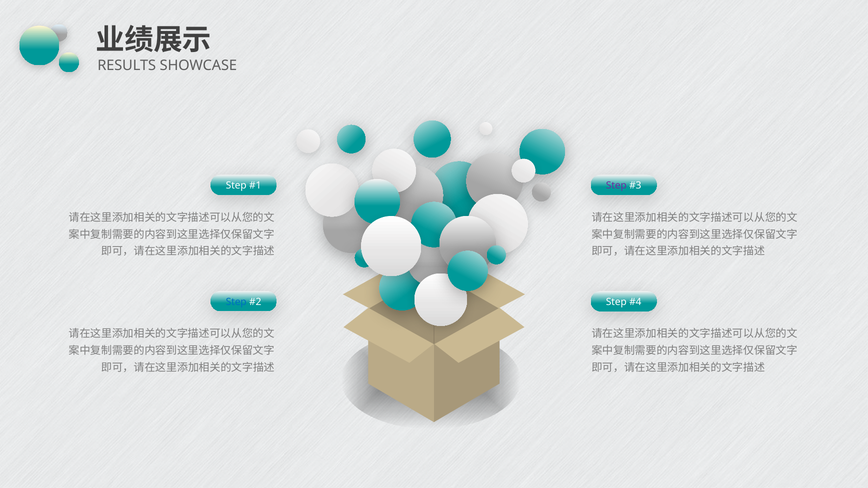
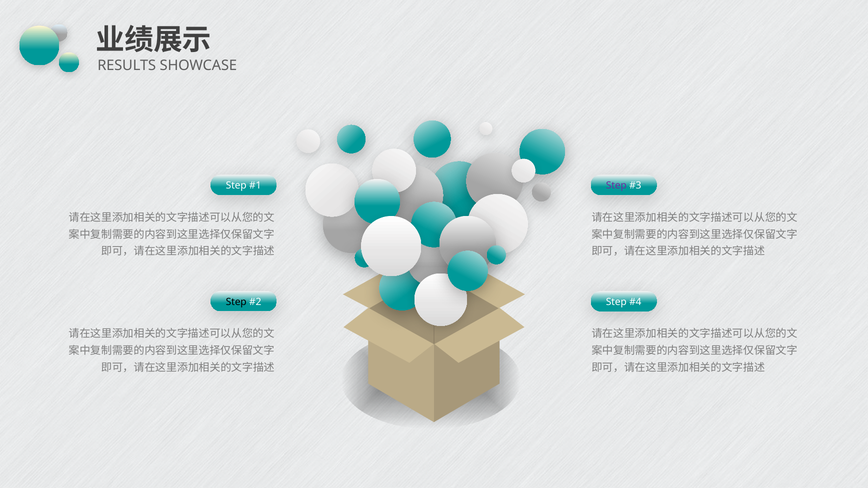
Step colour: blue -> black (236, 302)
